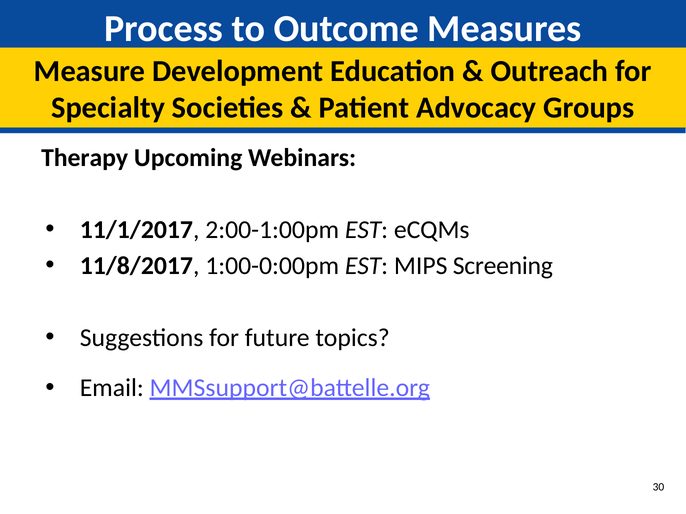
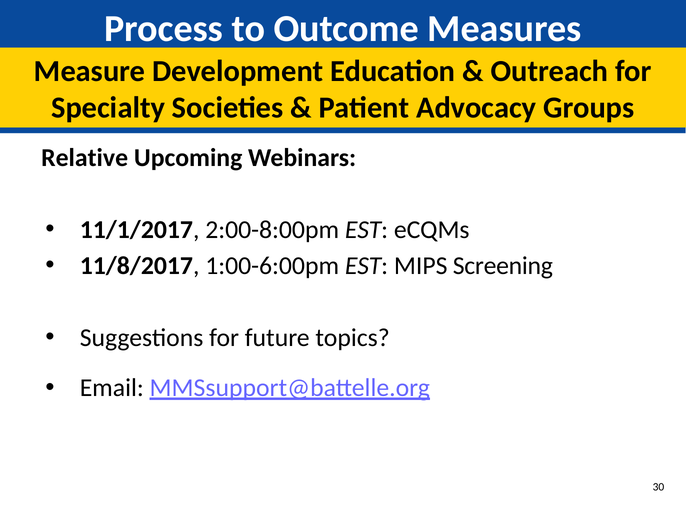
Therapy: Therapy -> Relative (85, 158)
2:00-1:00pm: 2:00-1:00pm -> 2:00-8:00pm (272, 230)
1:00-0:00pm: 1:00-0:00pm -> 1:00-6:00pm (272, 266)
